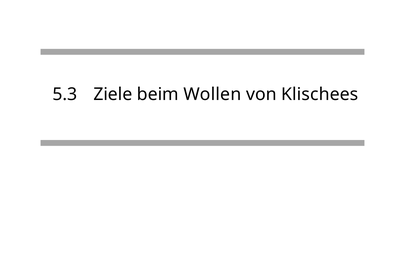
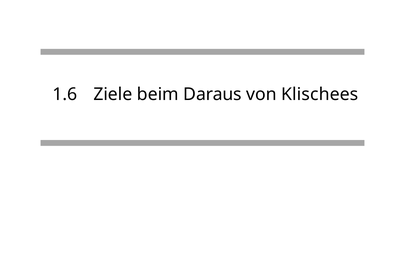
5.3: 5.3 -> 1.6 (65, 94)
Wollen: Wollen -> Daraus (213, 94)
